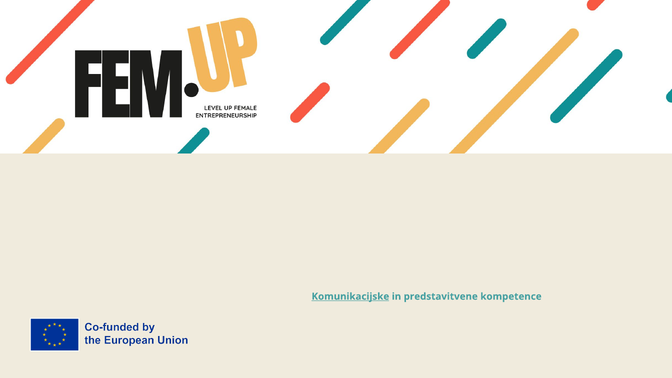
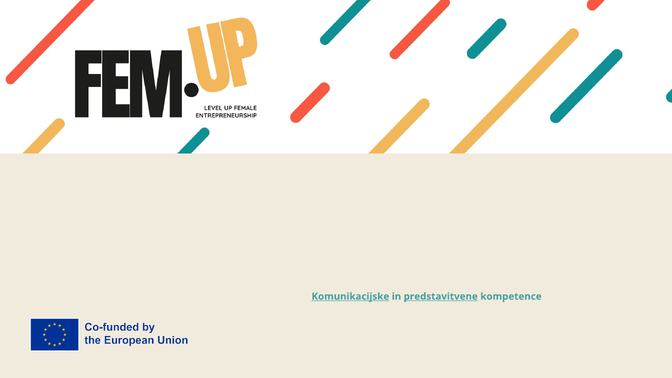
predstavitvene underline: none -> present (441, 296)
